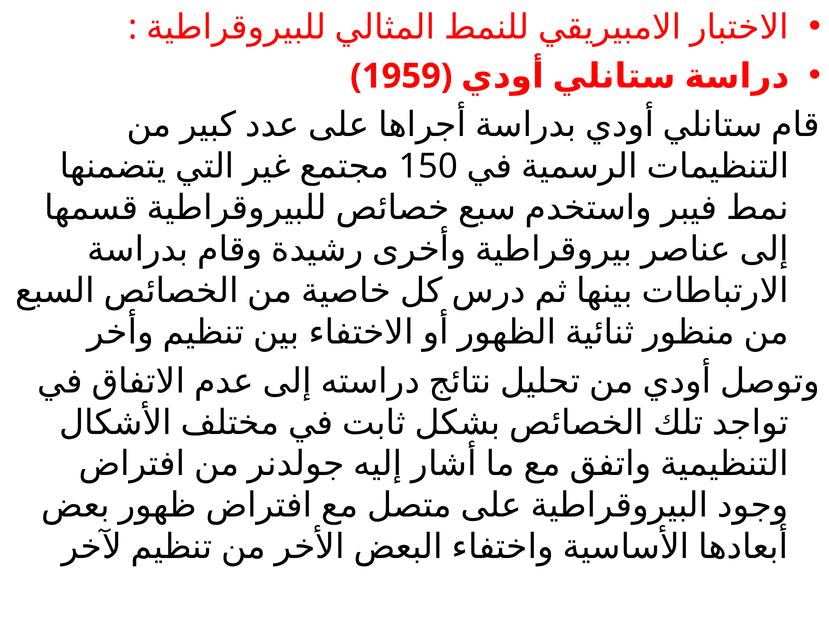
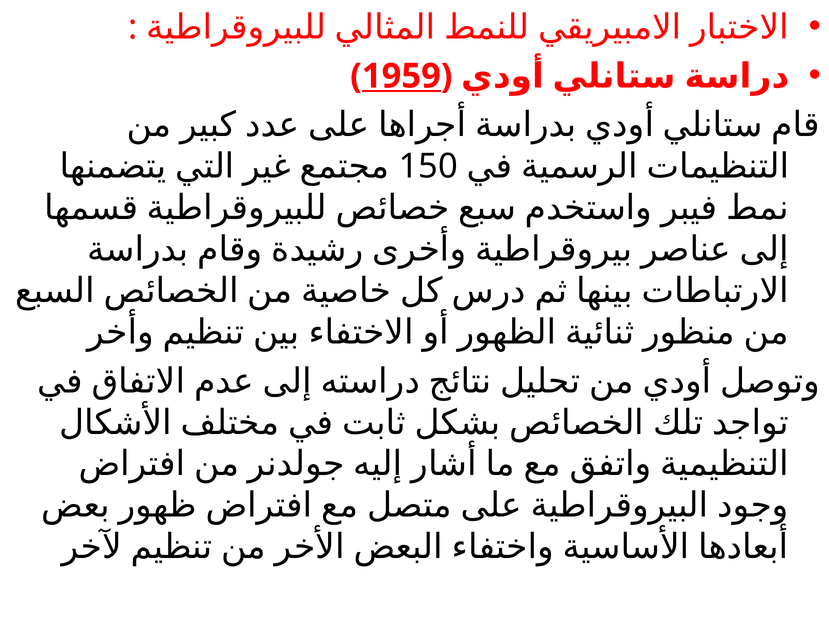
1959 underline: none -> present (401, 76)
